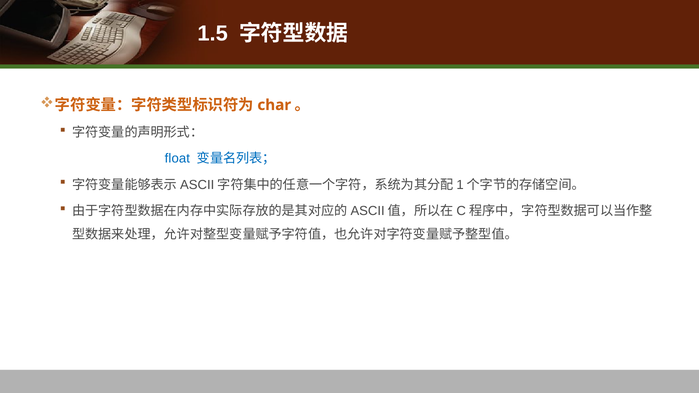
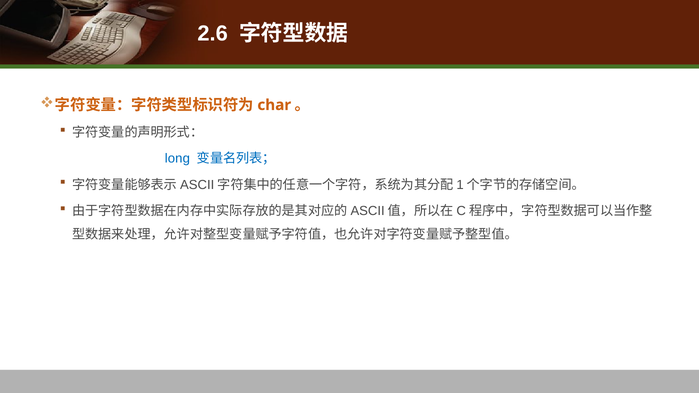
1.5: 1.5 -> 2.6 (213, 33)
float: float -> long (177, 159)
